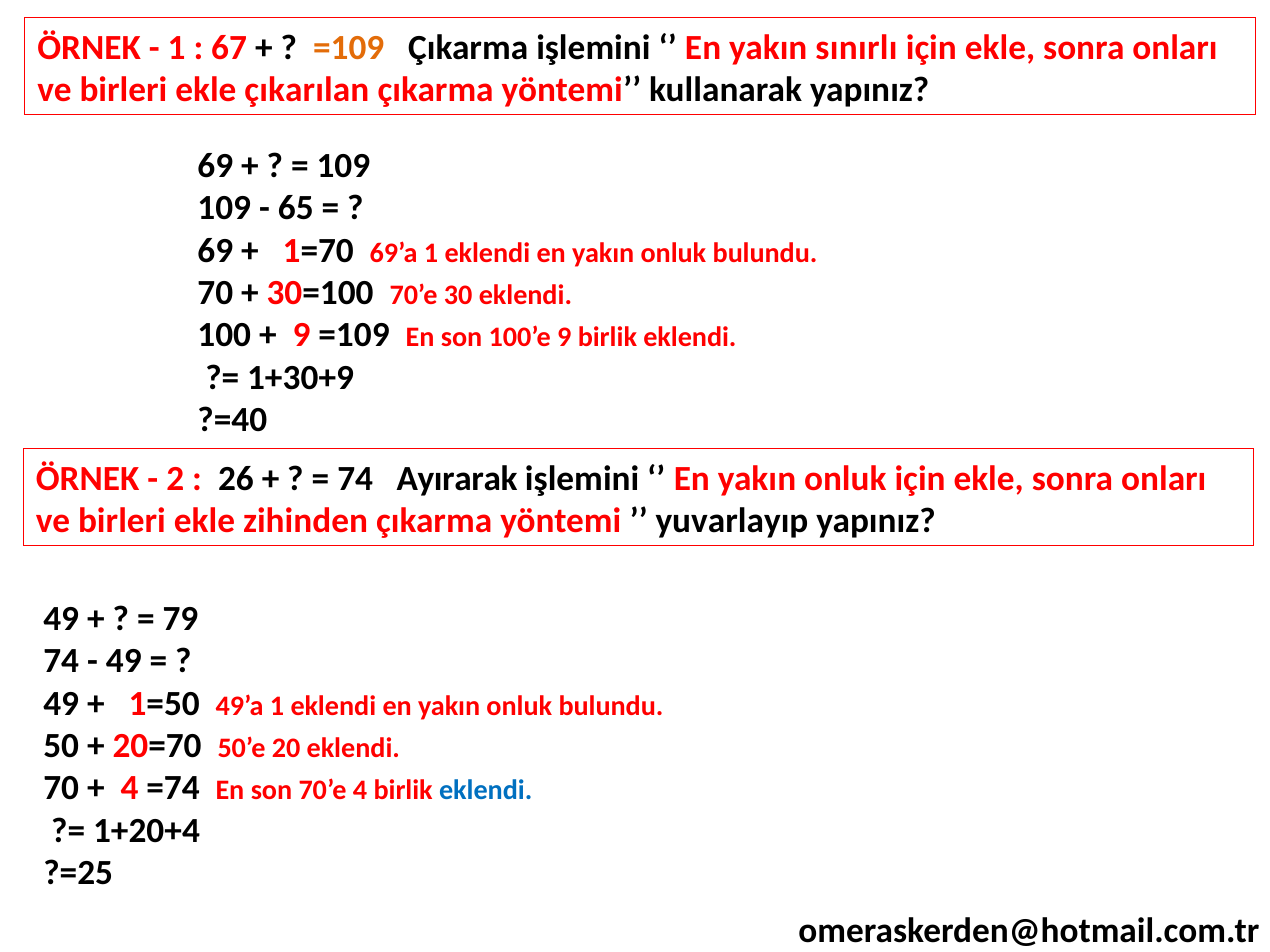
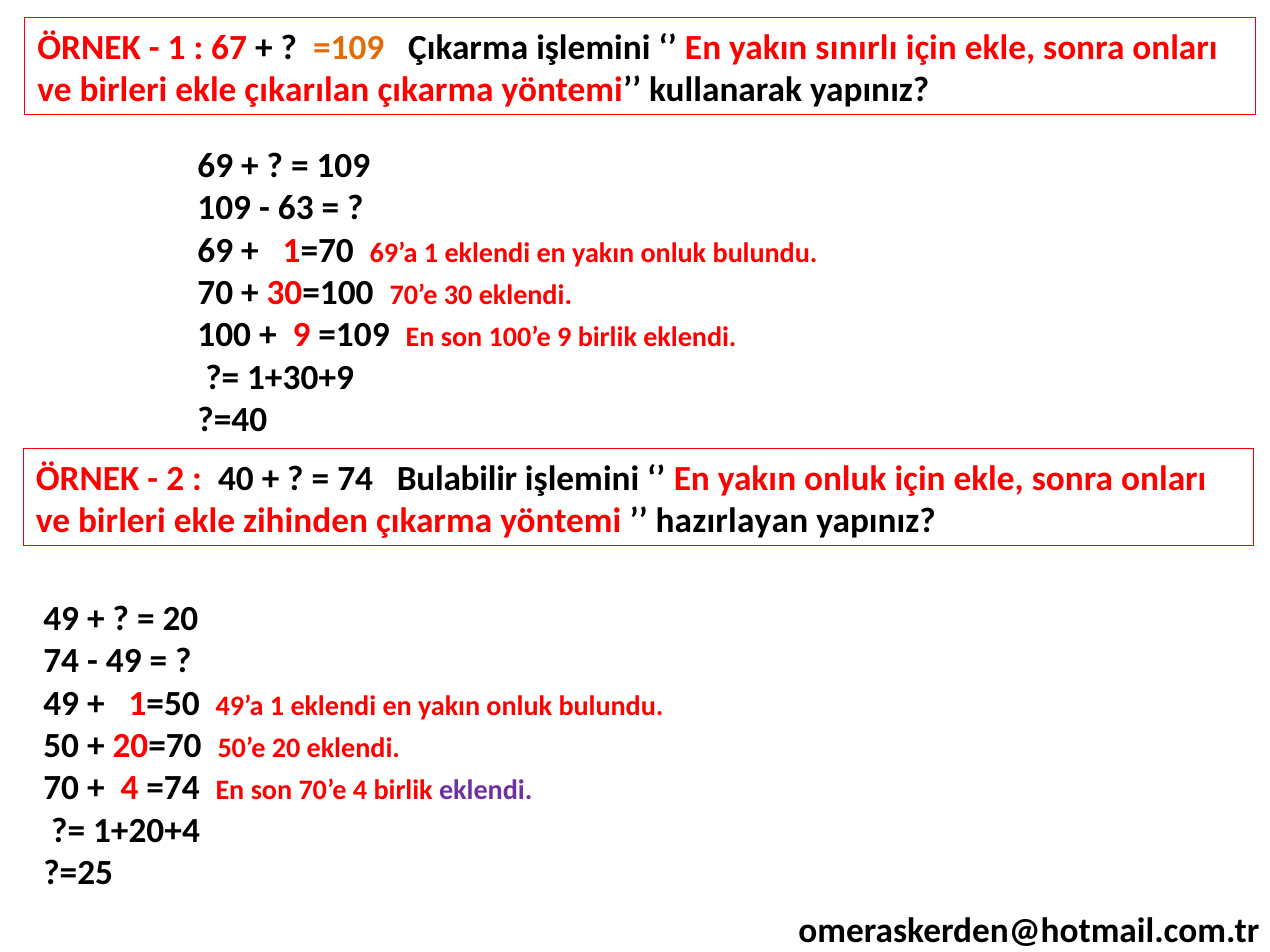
65: 65 -> 63 (296, 208)
26: 26 -> 40 (236, 479)
Ayırarak: Ayırarak -> Bulabilir (457, 479)
yuvarlayıp: yuvarlayıp -> hazırlayan (732, 521)
79: 79 -> 20 (180, 619)
eklendi colour: blue -> purple (486, 791)
